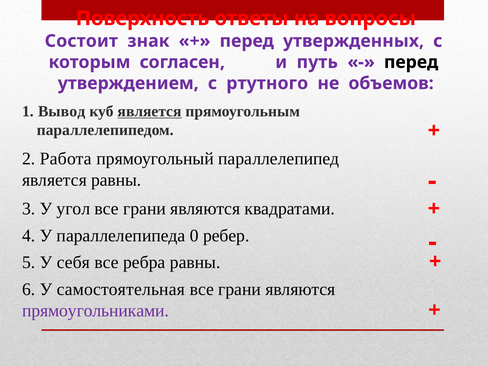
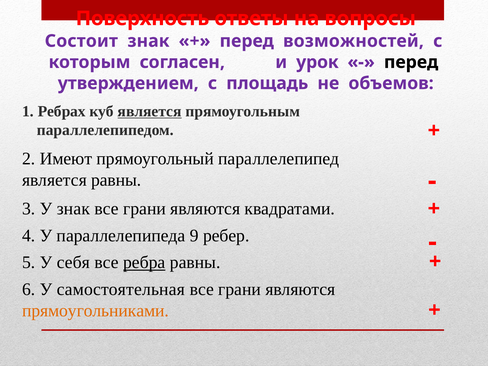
утвержденных: утвержденных -> возможностей (353, 41)
путь: путь -> урок (317, 62)
ртутного: ртутного -> площадь (267, 83)
Вывод: Вывод -> Ребрах (62, 111)
Работа: Работа -> Имеют (66, 159)
У угол: угол -> знак (73, 209)
0: 0 -> 9 (194, 236)
ребра underline: none -> present (144, 263)
прямоугольниками colour: purple -> orange (95, 311)
